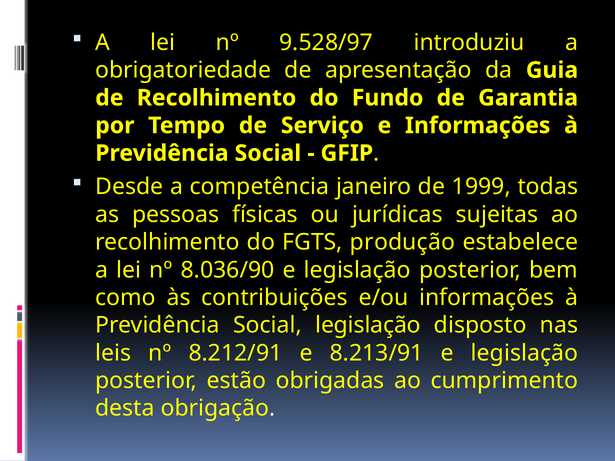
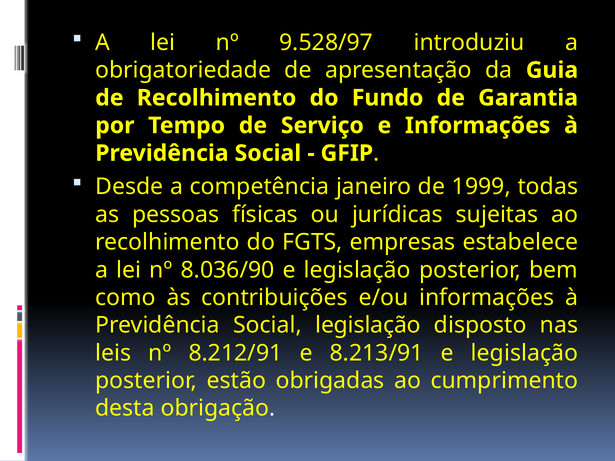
produção: produção -> empresas (403, 242)
